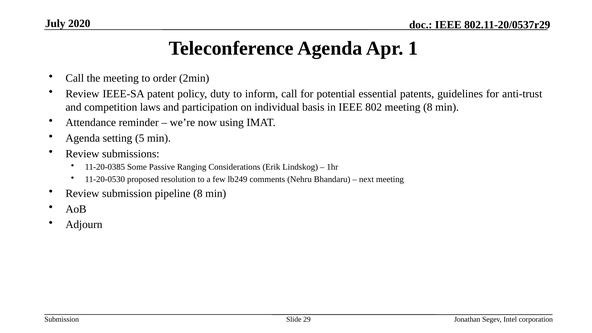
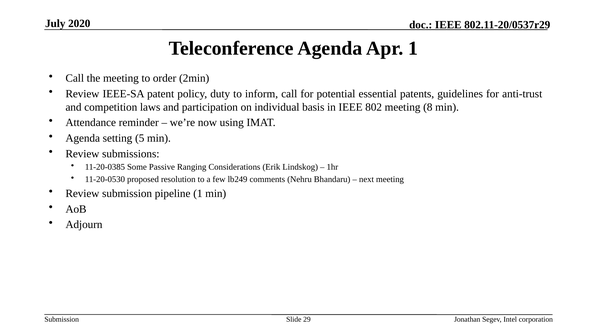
pipeline 8: 8 -> 1 (198, 193)
